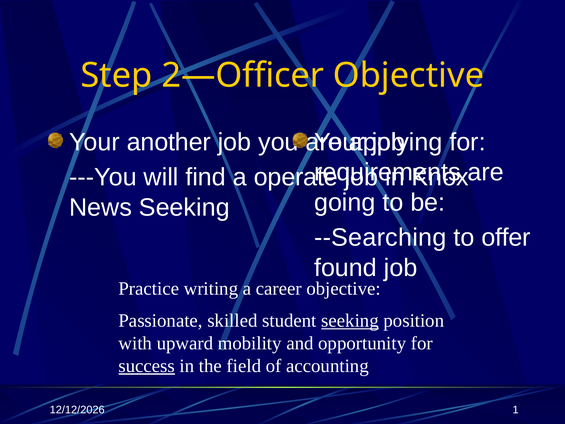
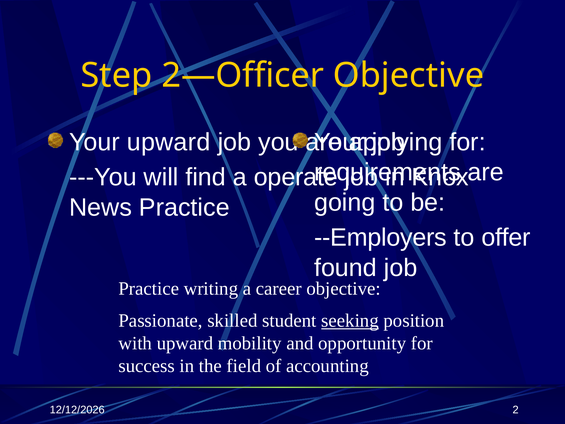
Your another: another -> upward (169, 142)
News Seeking: Seeking -> Practice (184, 207)
--Searching: --Searching -> --Employers (380, 238)
success underline: present -> none (147, 366)
1: 1 -> 2 (516, 410)
